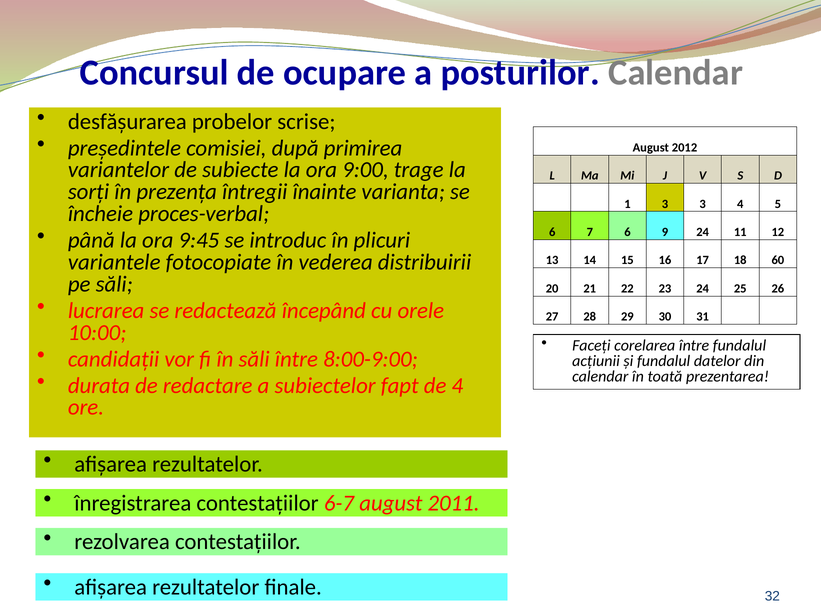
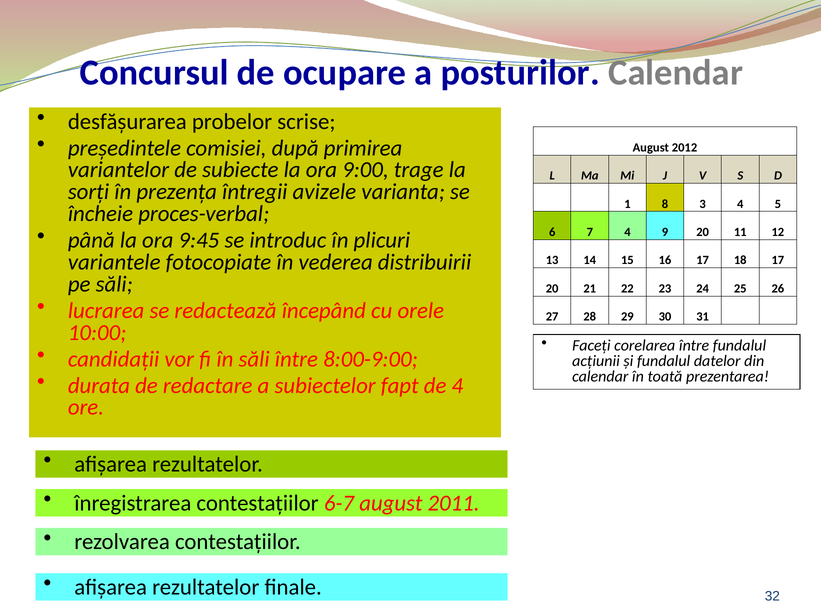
înainte: înainte -> avizele (324, 192)
1 3: 3 -> 8 (665, 204)
7 6: 6 -> 4 (627, 232)
9 24: 24 -> 20 (703, 232)
18 60: 60 -> 17 (778, 260)
